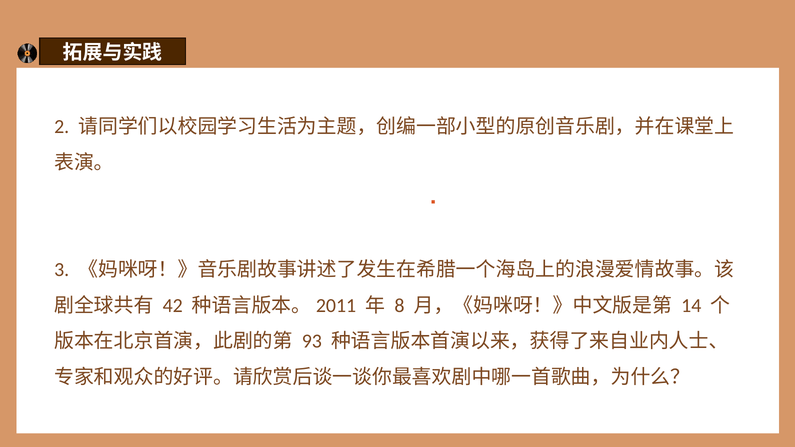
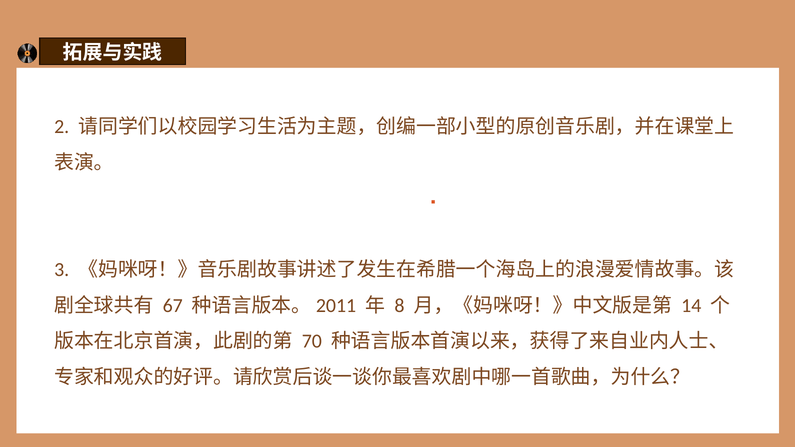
42: 42 -> 67 (173, 306)
93: 93 -> 70 (312, 341)
